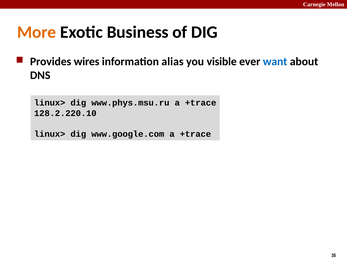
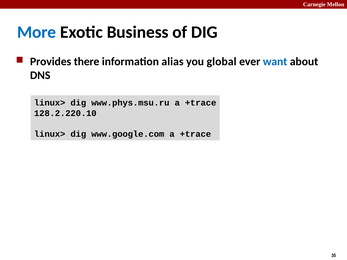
More colour: orange -> blue (37, 32)
wires: wires -> there (87, 62)
visible: visible -> global (222, 62)
